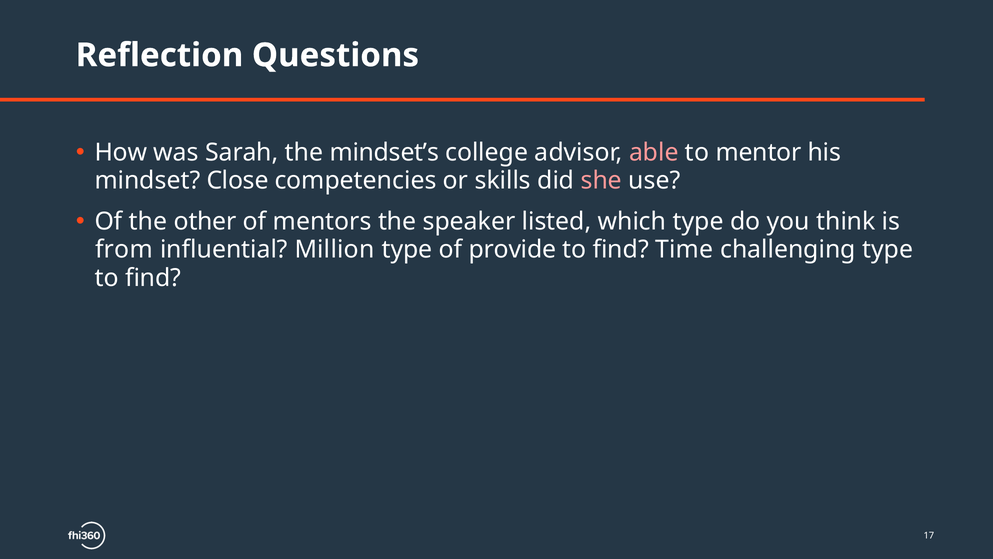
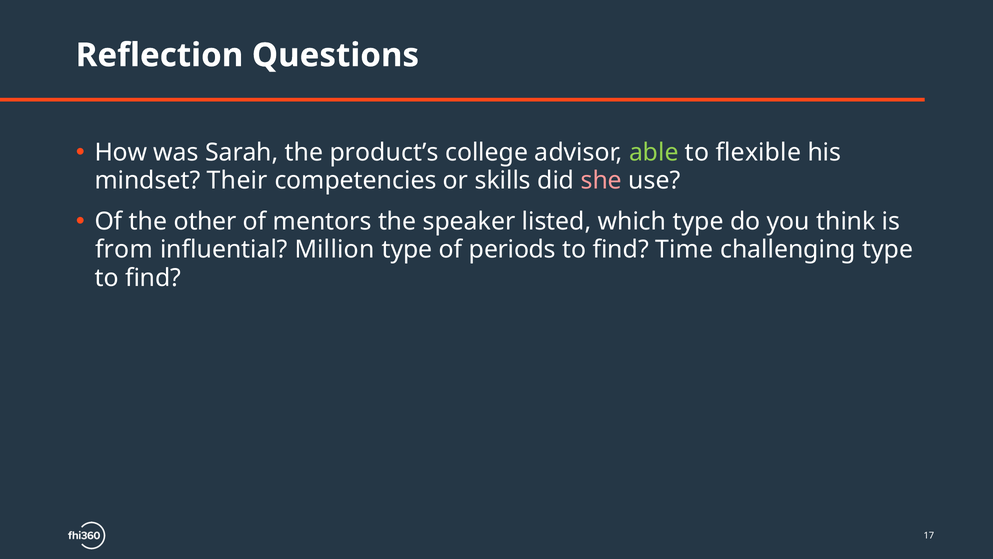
mindset’s: mindset’s -> product’s (384, 152)
able colour: pink -> light green (654, 152)
mentor: mentor -> flexible (758, 152)
Close: Close -> Their (237, 181)
provide: provide -> periods (512, 250)
